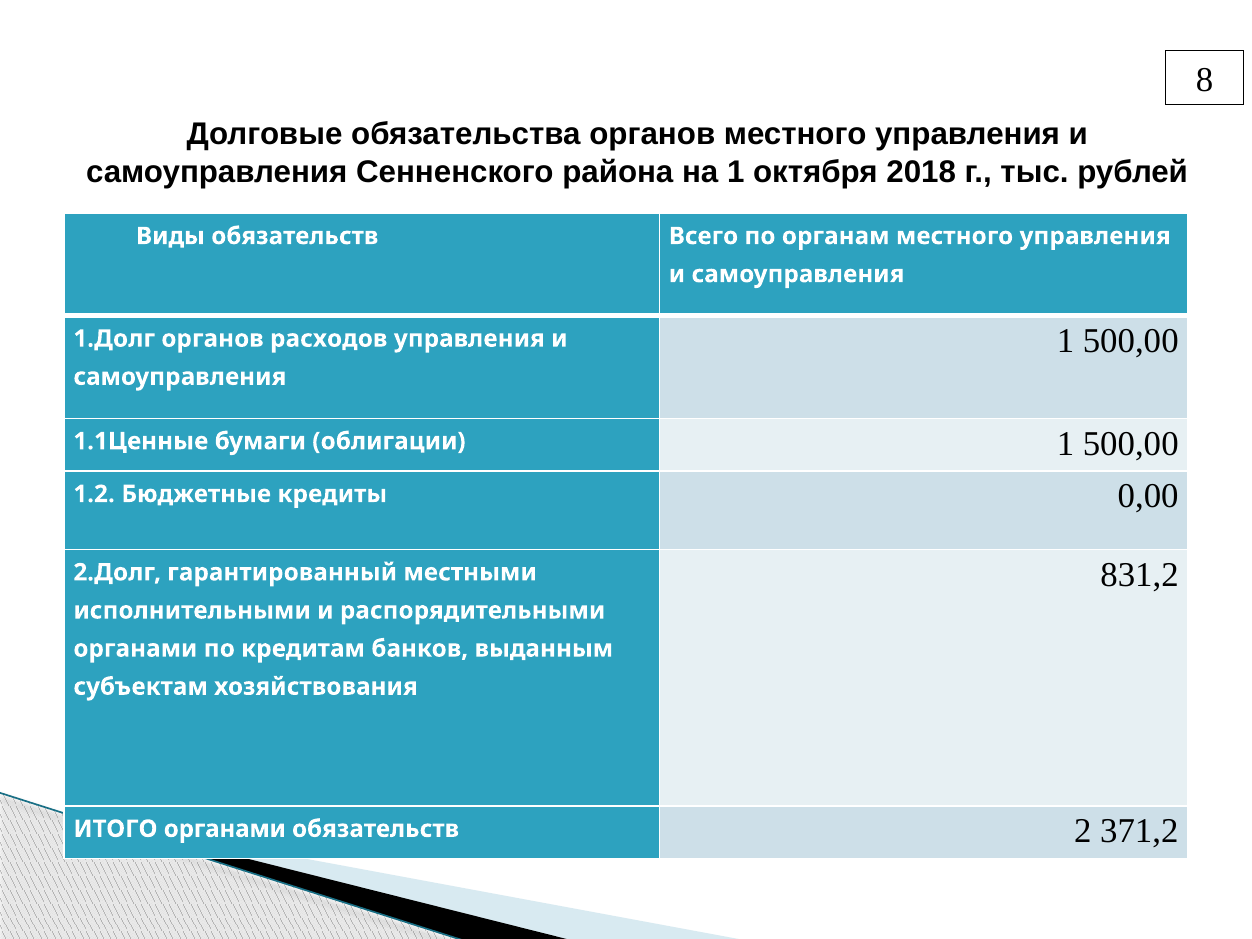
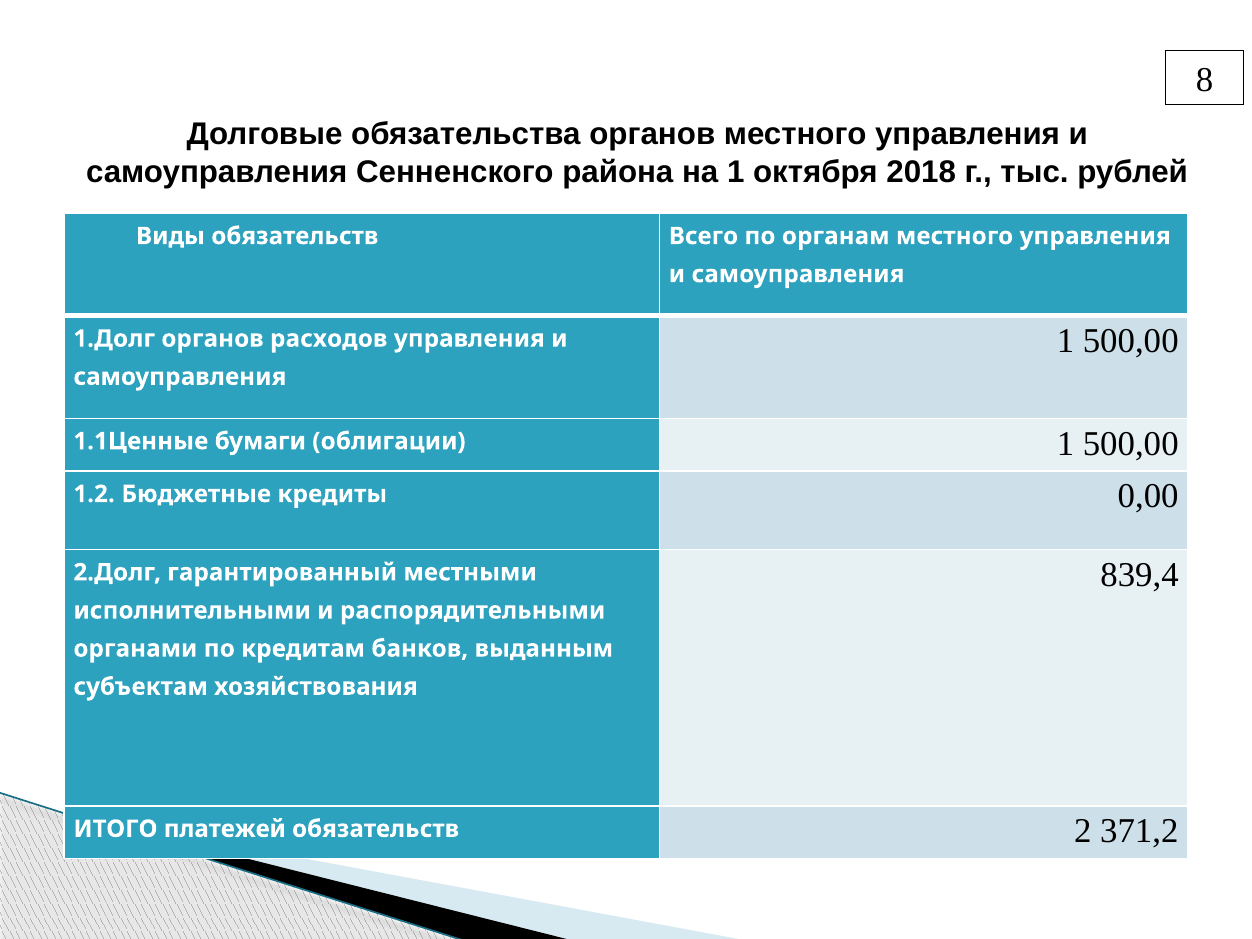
831,2: 831,2 -> 839,4 (1140, 575)
ИТОГО органами: органами -> платежей (225, 829)
